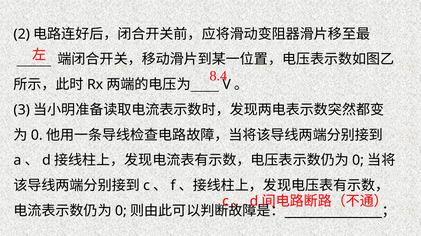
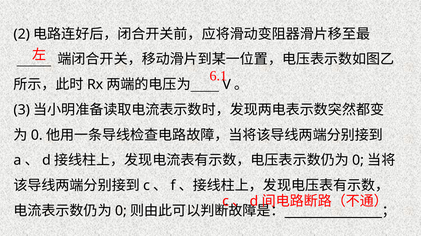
8.4: 8.4 -> 6.1 (218, 76)
